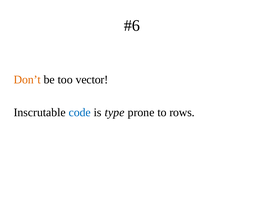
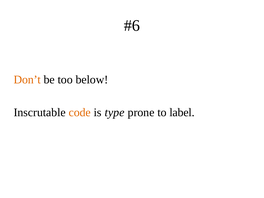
vector: vector -> below (92, 80)
code colour: blue -> orange (80, 112)
rows: rows -> label (182, 112)
